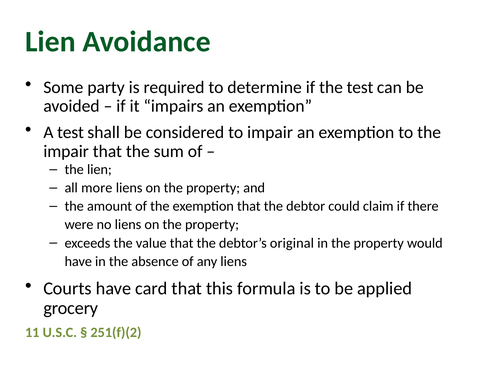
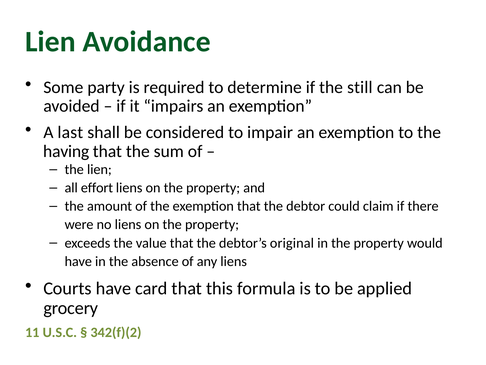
the test: test -> still (360, 87)
A test: test -> last (70, 132)
impair: impair -> having (66, 151)
more: more -> effort (97, 188)
251(f)(2: 251(f)(2 -> 342(f)(2 (116, 332)
